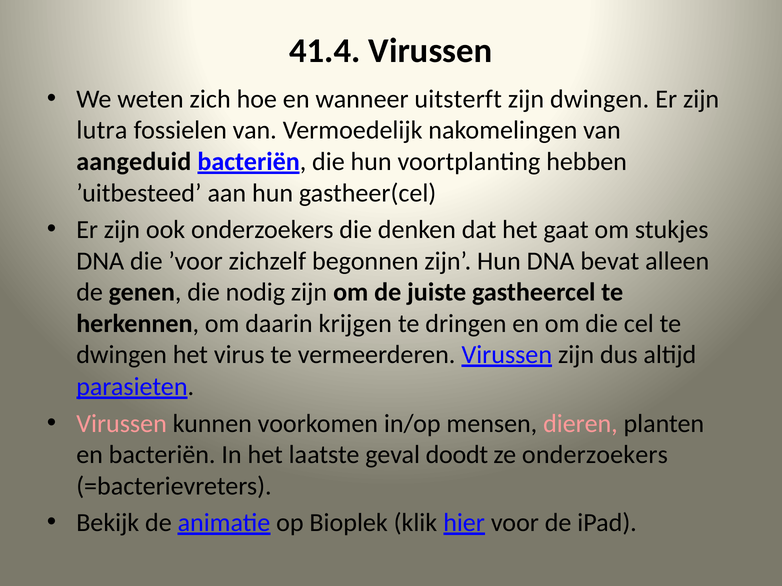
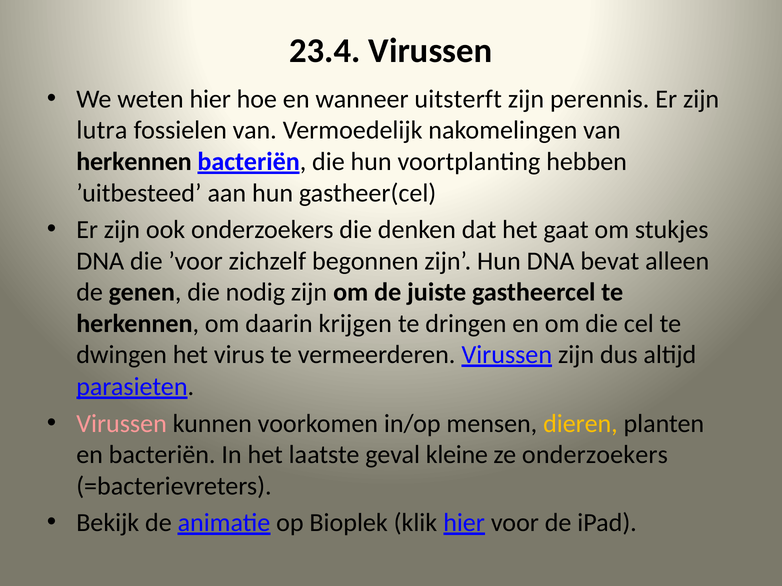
41.4: 41.4 -> 23.4 (325, 51)
weten zich: zich -> hier (210, 99)
zijn dwingen: dwingen -> perennis (600, 99)
aangeduid: aangeduid -> herkennen (134, 162)
dieren colour: pink -> yellow (580, 424)
doodt: doodt -> kleine (457, 455)
